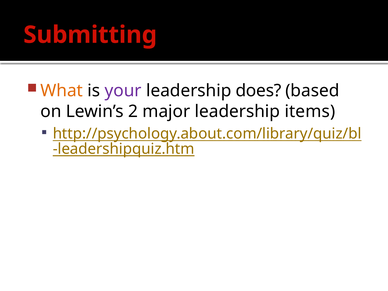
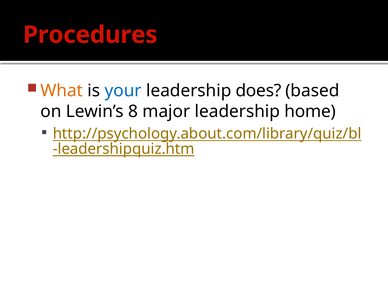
Submitting: Submitting -> Procedures (90, 35)
your colour: purple -> blue (123, 91)
2: 2 -> 8 (133, 111)
items: items -> home (310, 111)
